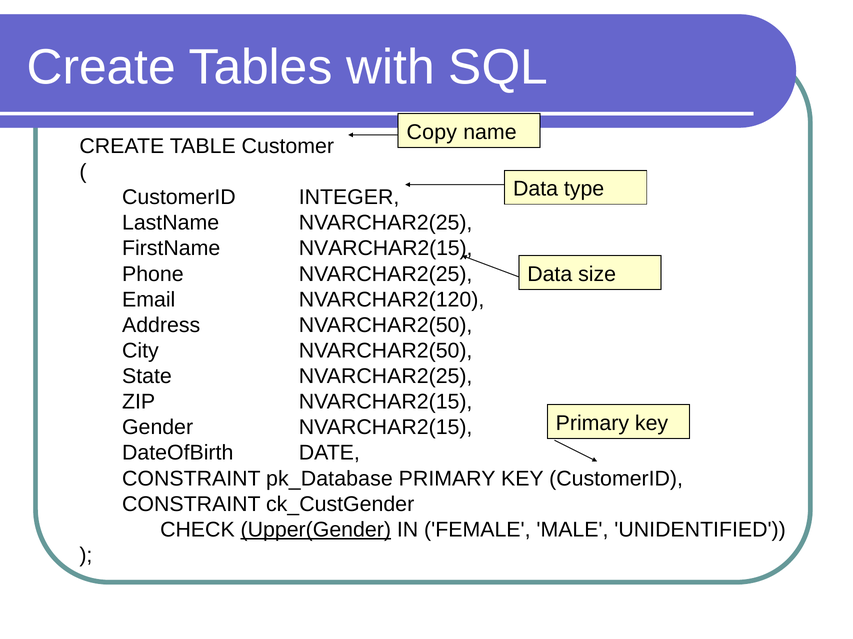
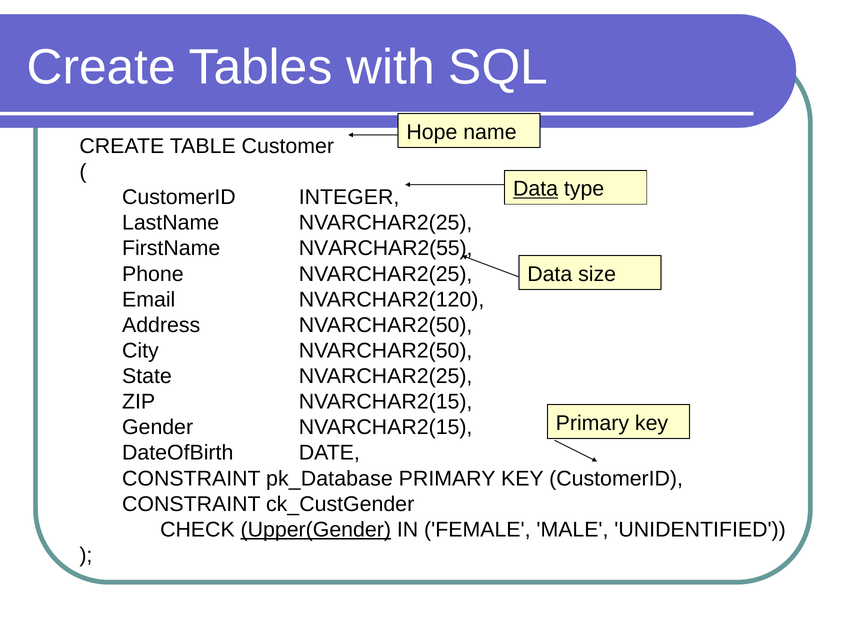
Copy: Copy -> Hope (432, 132)
Data underline: none -> present (536, 189)
FirstName NVARCHAR2(15: NVARCHAR2(15 -> NVARCHAR2(55 (386, 249)
